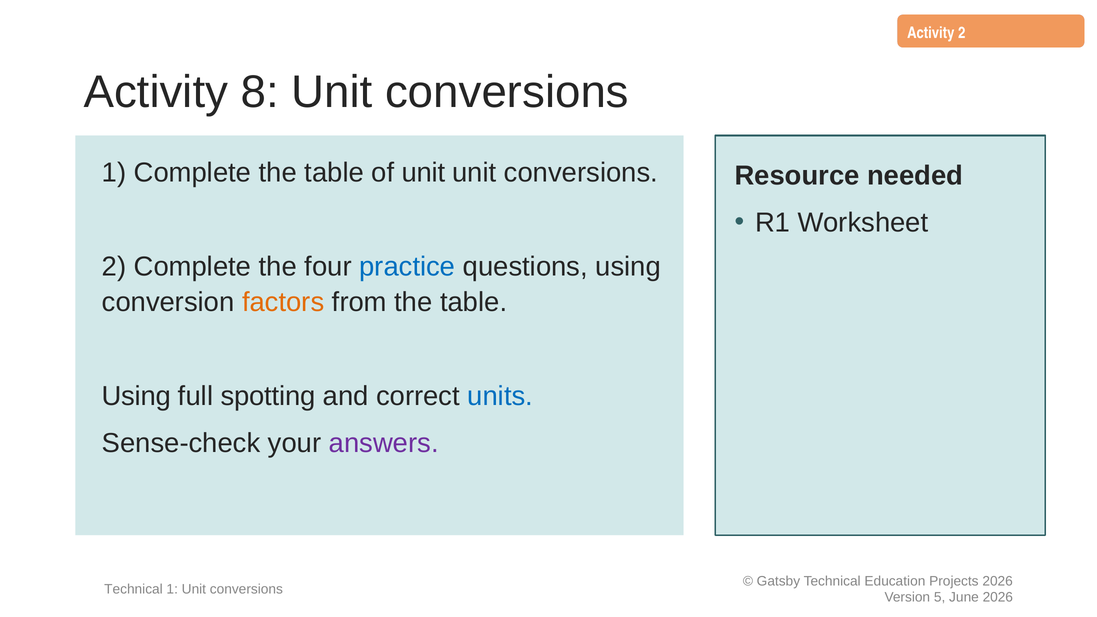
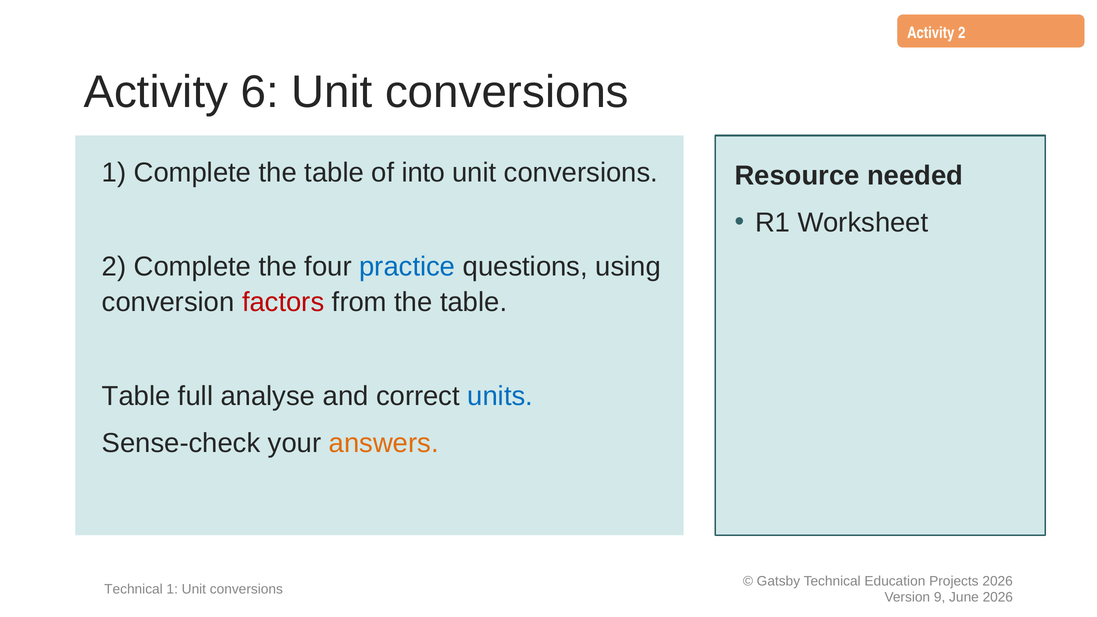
8: 8 -> 6 (260, 92)
of unit: unit -> into (423, 173)
factors colour: orange -> red (283, 302)
Using: Using -> Table (136, 396)
spotting: spotting -> analyse (268, 396)
answers colour: purple -> orange (384, 443)
5: 5 -> 9 (940, 598)
